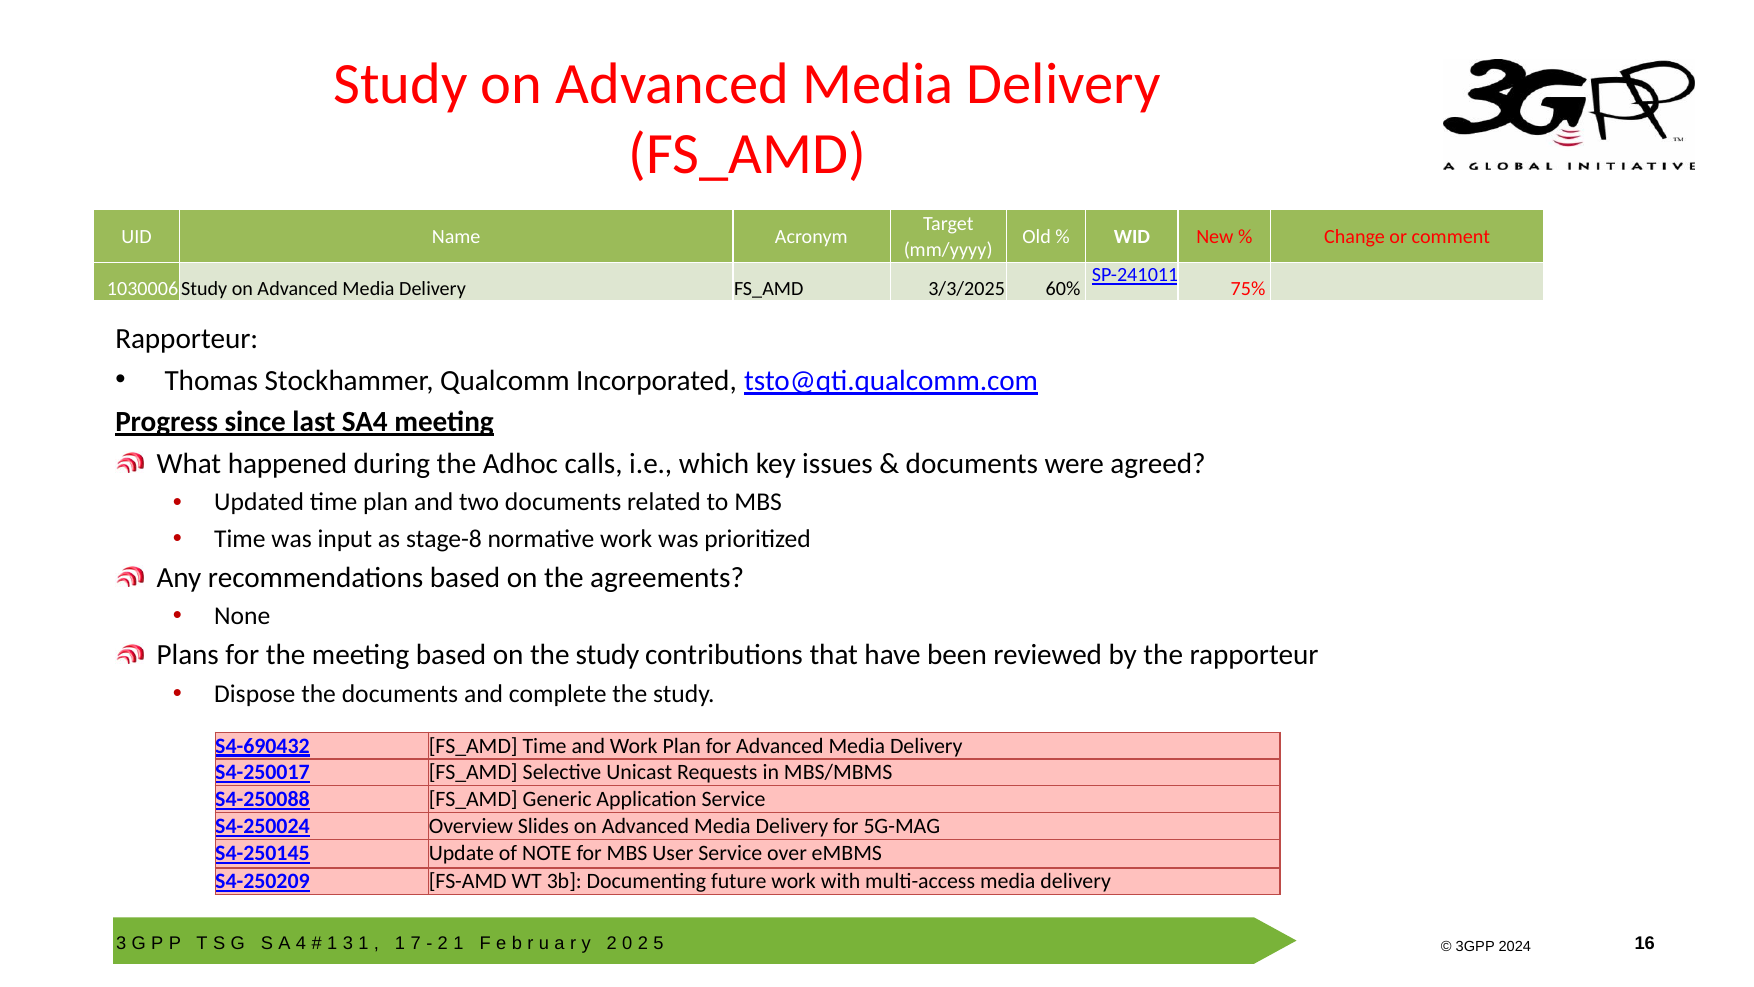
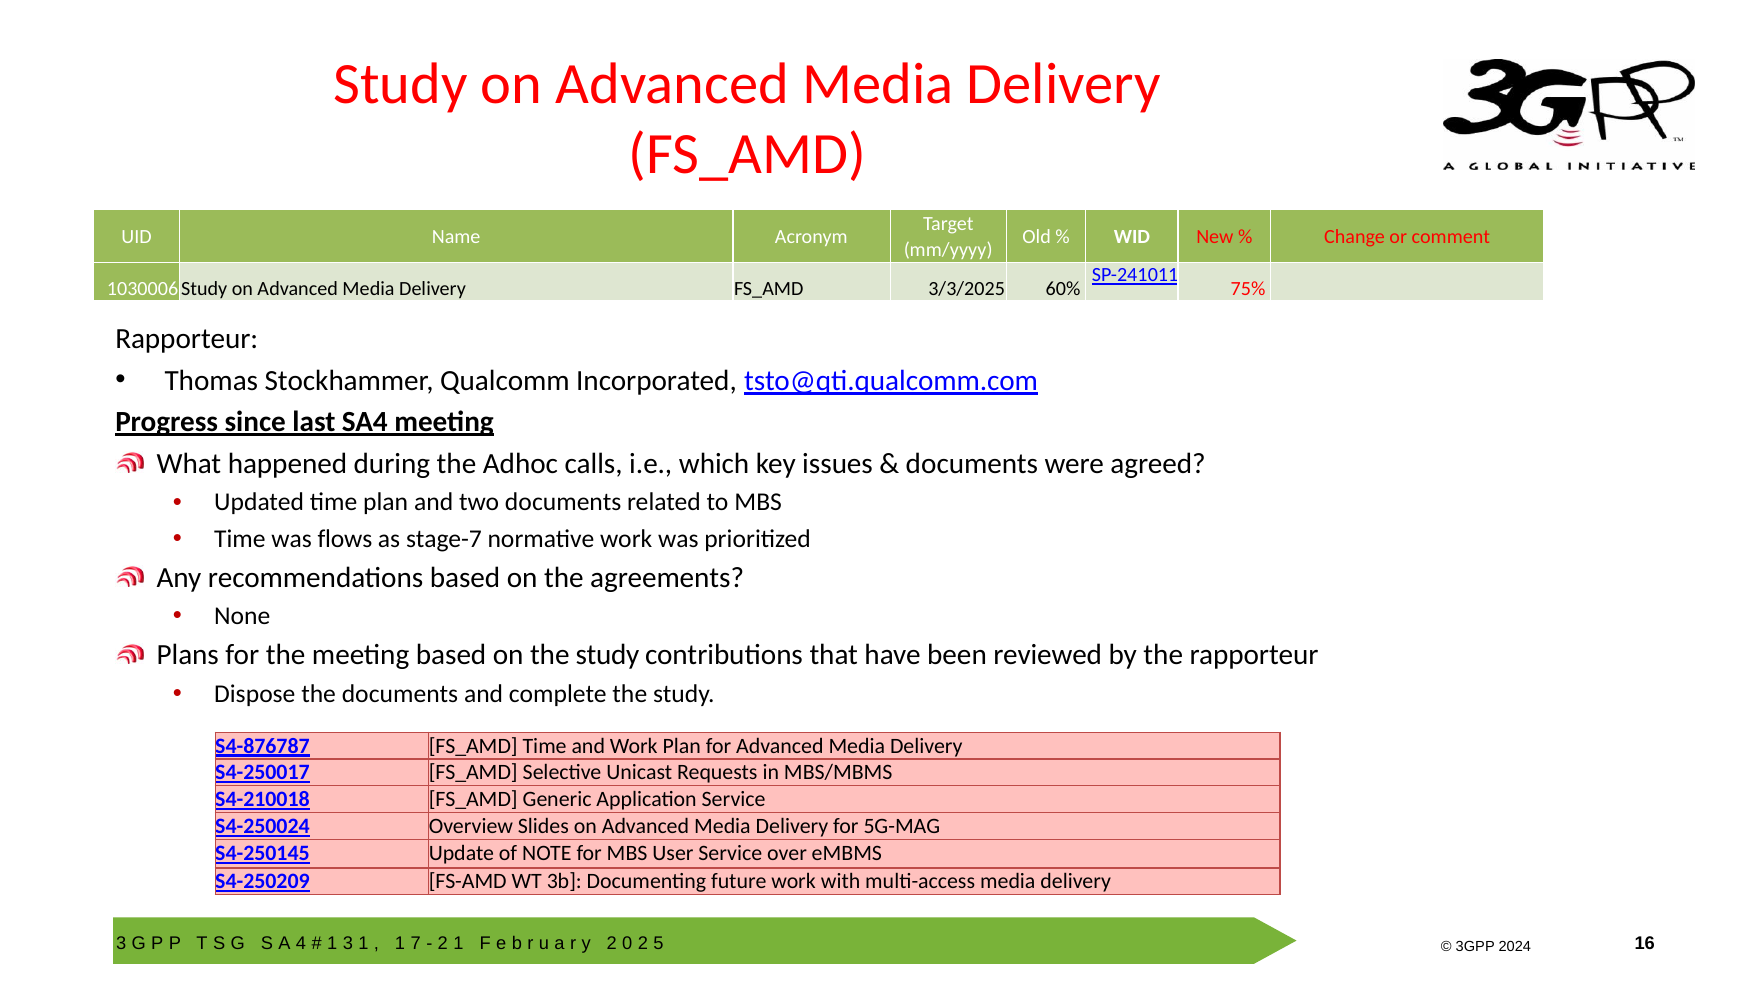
input: input -> flows (345, 538)
stage-8: stage-8 -> stage-7 (444, 538)
S4-690432: S4-690432 -> S4-876787 (262, 746)
S4-250088: S4-250088 -> S4-210018 (262, 799)
